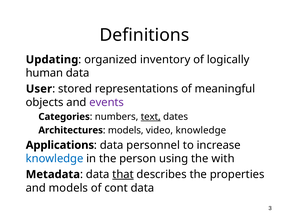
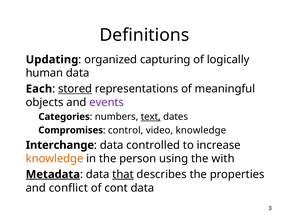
inventory: inventory -> capturing (165, 60)
User: User -> Each (39, 89)
stored underline: none -> present (75, 89)
Architectures: Architectures -> Compromises (71, 130)
models: models -> control (126, 130)
Applications: Applications -> Interchange (60, 145)
personnel: personnel -> controlled (153, 145)
knowledge colour: blue -> orange (55, 158)
Metadata underline: none -> present (53, 174)
and models: models -> conflict (68, 188)
